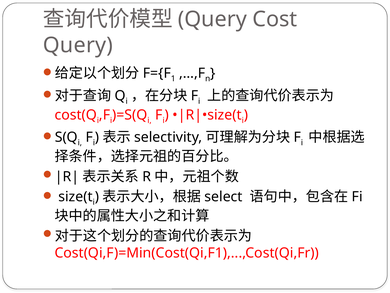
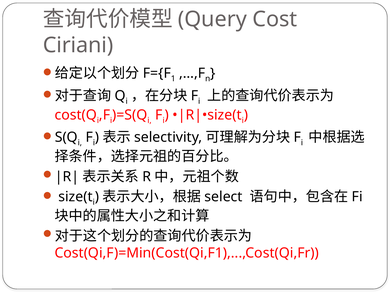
Query: Query -> Ciriani (78, 45)
